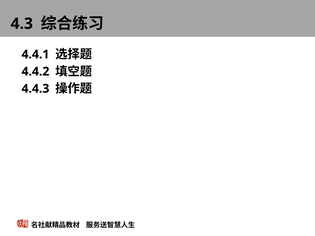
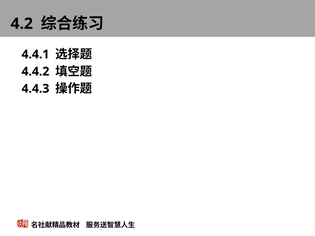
4.3: 4.3 -> 4.2 (22, 24)
